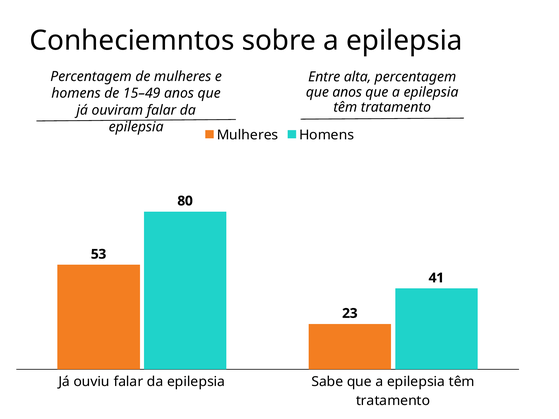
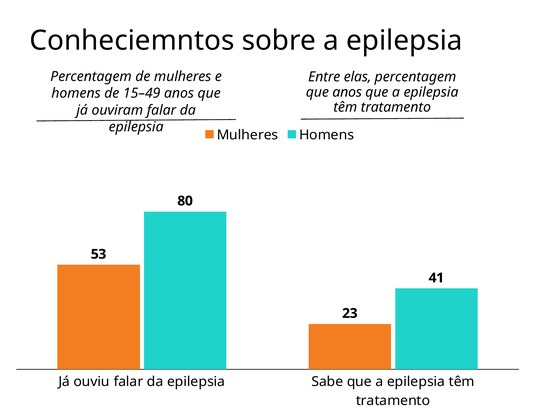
alta: alta -> elas (358, 77)
